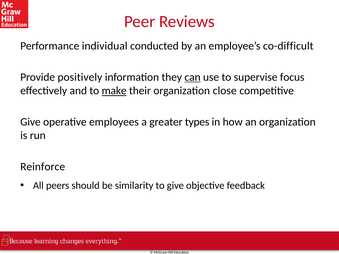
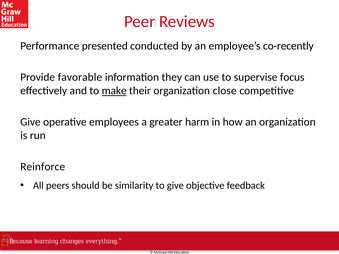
individual: individual -> presented (105, 46)
co-difficult: co-difficult -> co-recently (288, 46)
positively: positively -> favorable (80, 77)
can underline: present -> none (193, 77)
types: types -> harm (197, 122)
